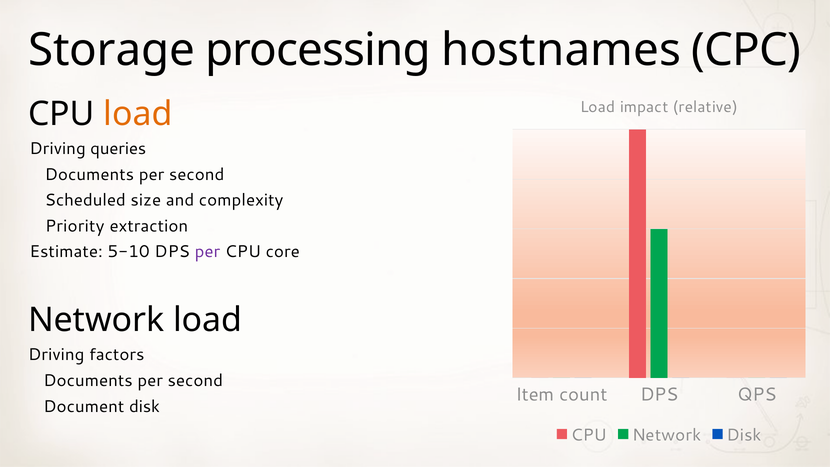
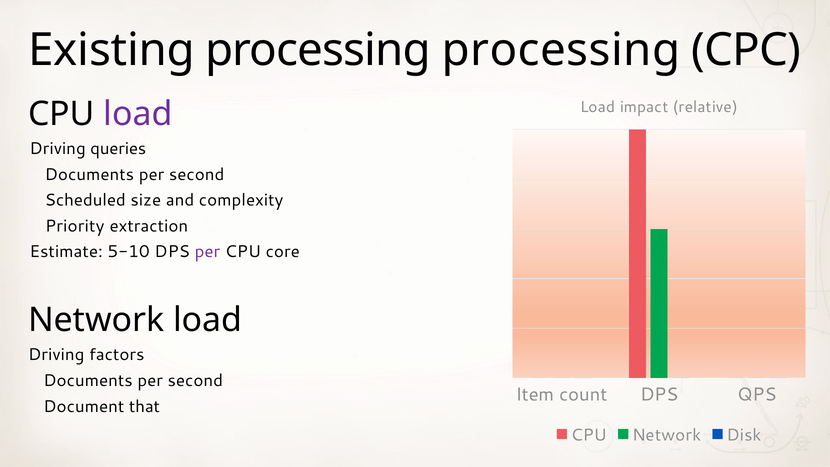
Storage: Storage -> Existing (112, 50)
processing hostnames: hostnames -> processing (561, 50)
load colour: orange -> purple (138, 114)
Document disk: disk -> that (144, 406)
